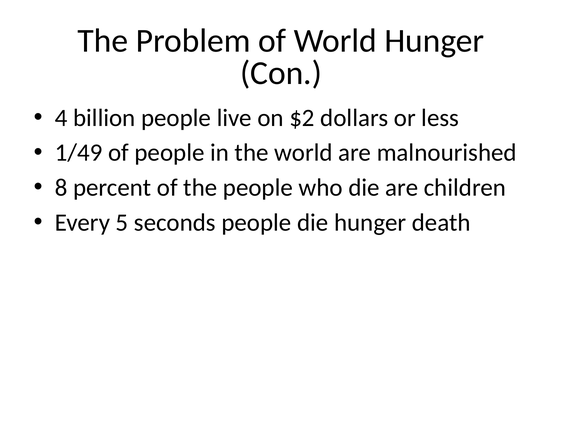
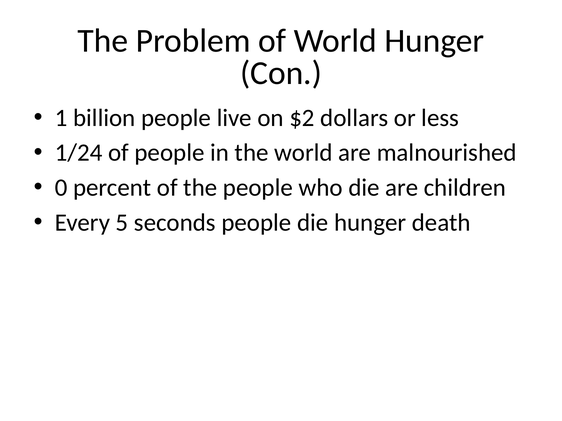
4: 4 -> 1 (61, 118)
1/49: 1/49 -> 1/24 (79, 153)
8: 8 -> 0 (61, 188)
